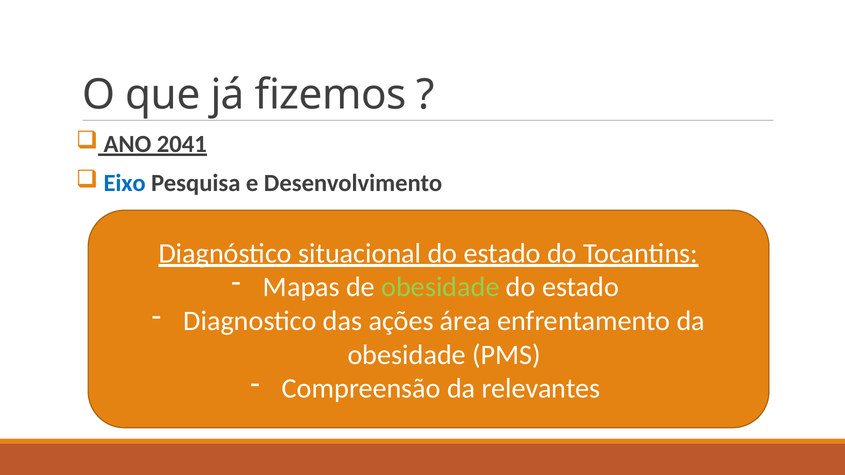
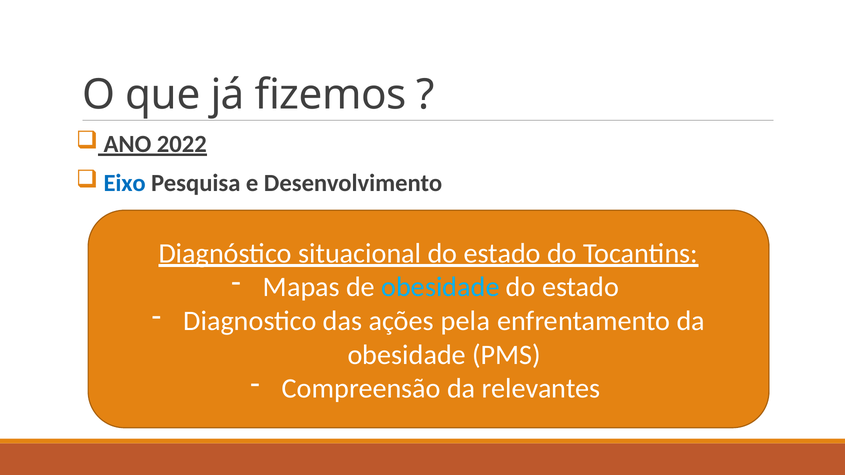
2041: 2041 -> 2022 (182, 144)
obesidade colour: light green -> light blue (440, 287)
área: área -> pela (465, 321)
